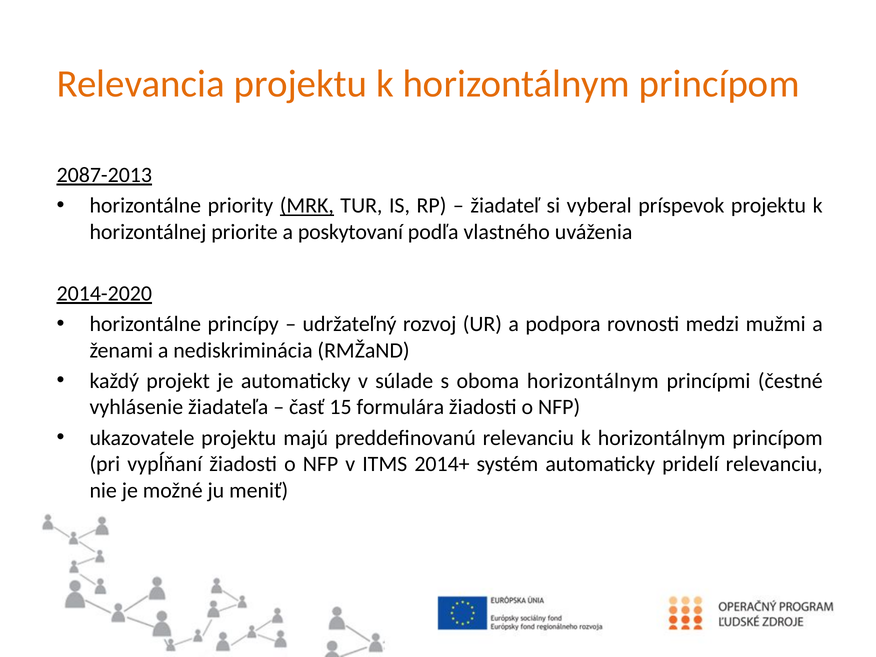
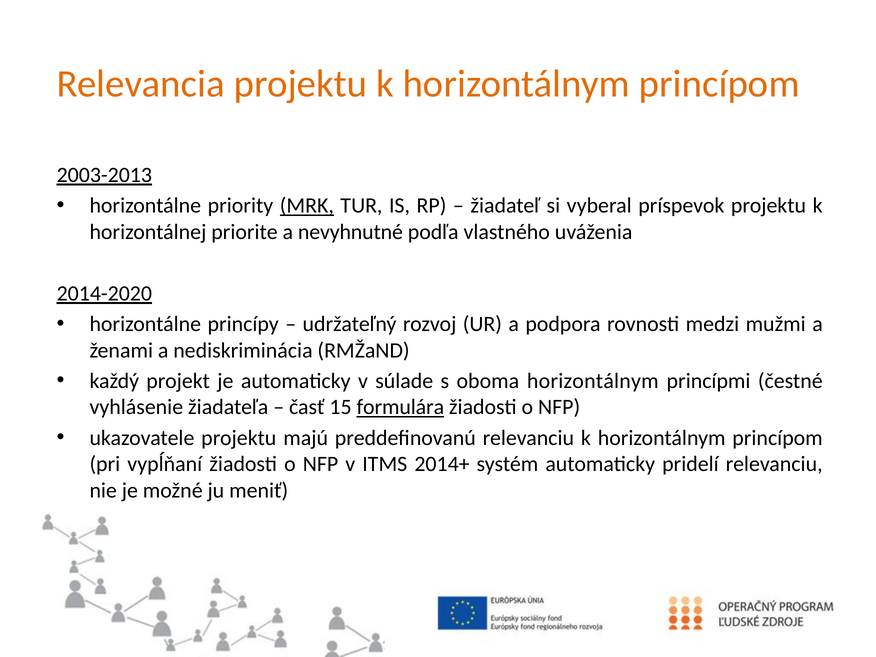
2087-2013: 2087-2013 -> 2003-2013 (104, 175)
poskytovaní: poskytovaní -> nevyhnutné (350, 232)
formulára underline: none -> present (400, 407)
